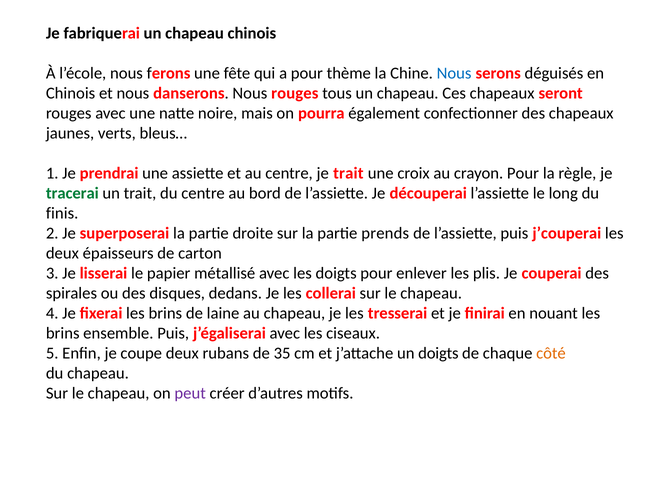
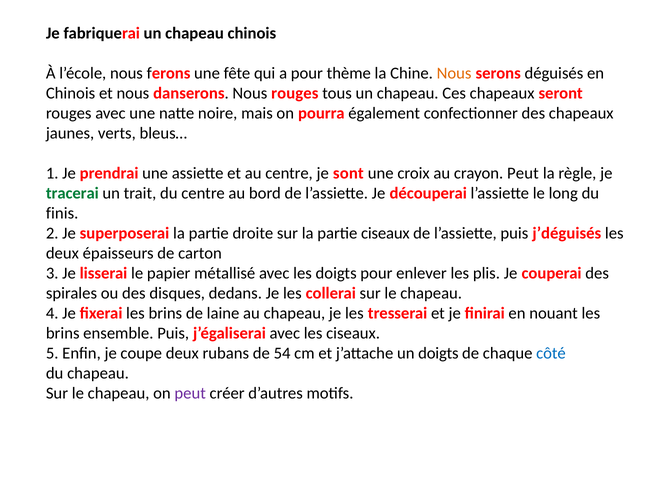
Nous colour: blue -> orange (454, 73)
je trait: trait -> sont (348, 174)
crayon Pour: Pour -> Peut (523, 174)
partie prends: prends -> ciseaux (385, 234)
j’couperai: j’couperai -> j’déguisés (567, 234)
35: 35 -> 54 (282, 354)
côté colour: orange -> blue (551, 354)
